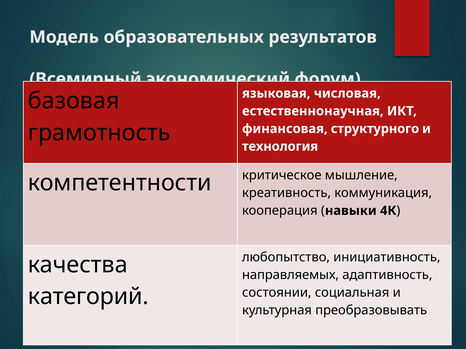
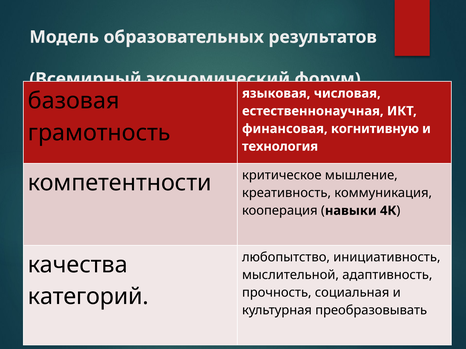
структурного: структурного -> когнитивную (375, 129)
направляемых: направляемых -> мыслительной (290, 275)
состоянии: состоянии -> прочность (277, 293)
